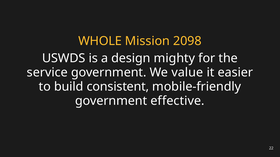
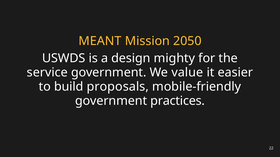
WHOLE: WHOLE -> MEANT (100, 41)
2098: 2098 -> 2050 (187, 41)
consistent: consistent -> proposals (118, 87)
effective: effective -> practices (178, 101)
